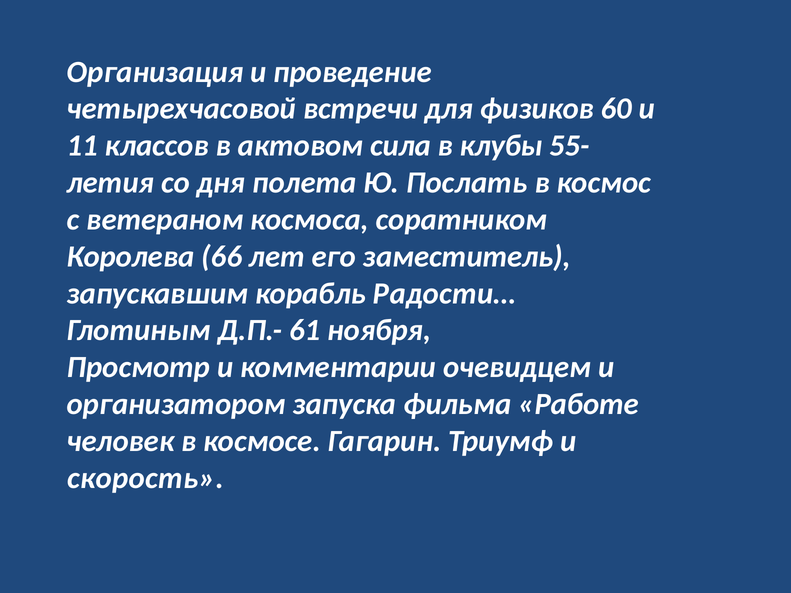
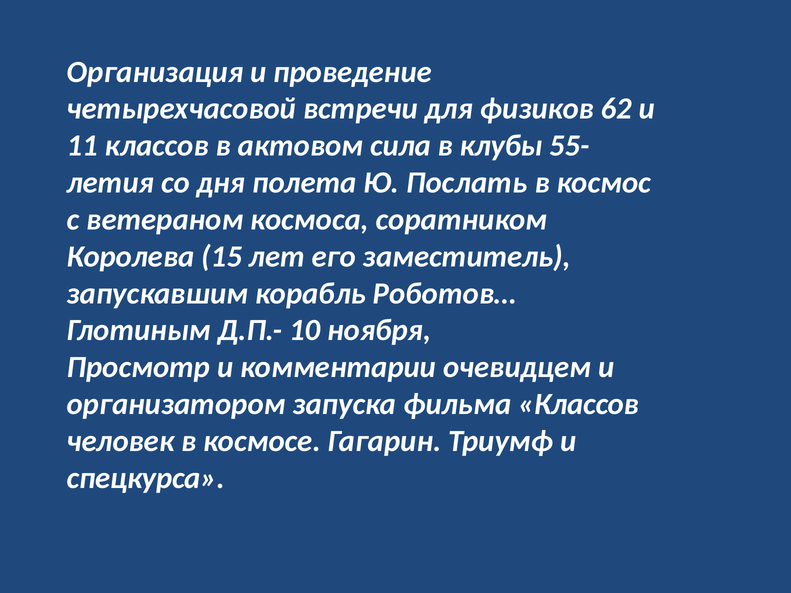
60: 60 -> 62 (616, 109)
66: 66 -> 15 (222, 257)
Радости…: Радости… -> Роботов… (444, 294)
61: 61 -> 10 (305, 330)
фильма Работе: Работе -> Классов (579, 404)
скорость: скорость -> спецкурса (146, 478)
